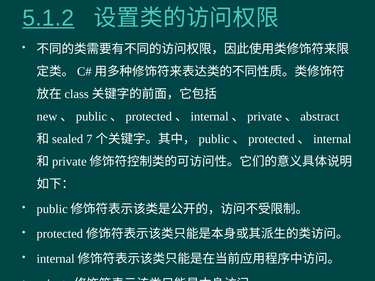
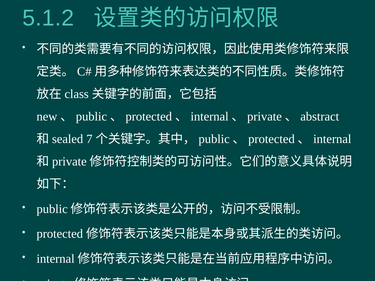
5.1.2 underline: present -> none (48, 18)
